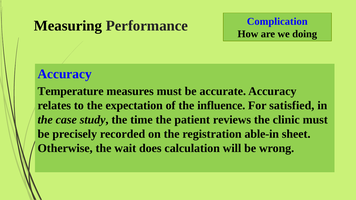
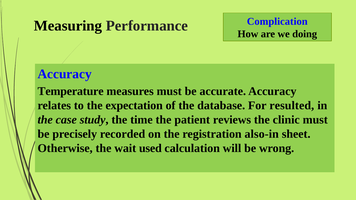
influence: influence -> database (221, 106)
satisfied: satisfied -> resulted (292, 106)
able-in: able-in -> also-in (262, 134)
does: does -> used (150, 148)
